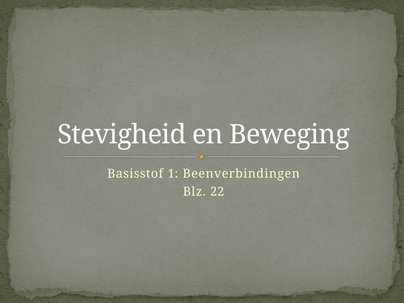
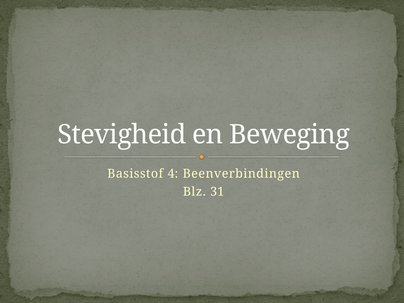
1: 1 -> 4 (173, 174)
22: 22 -> 31 (217, 192)
